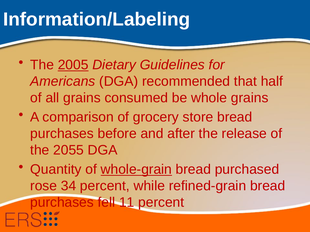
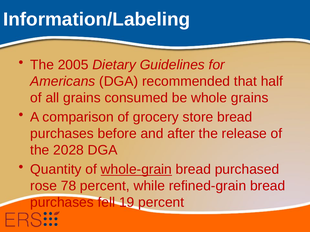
2005 underline: present -> none (73, 65)
2055: 2055 -> 2028 (69, 150)
34: 34 -> 78 (69, 186)
11: 11 -> 19 (127, 203)
